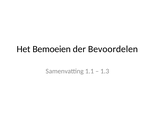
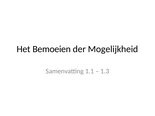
Bevoordelen: Bevoordelen -> Mogelijkheid (113, 49)
